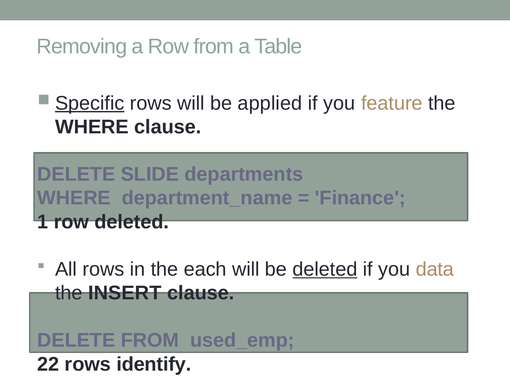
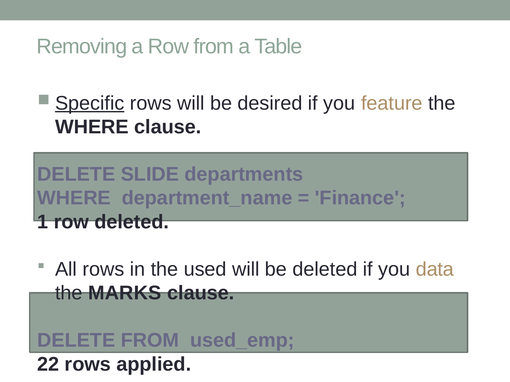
applied: applied -> desired (270, 103)
each: each -> used (205, 270)
deleted underline: present -> none (325, 270)
INSERT: INSERT -> MARKS (125, 293)
identify: identify -> applied (154, 365)
